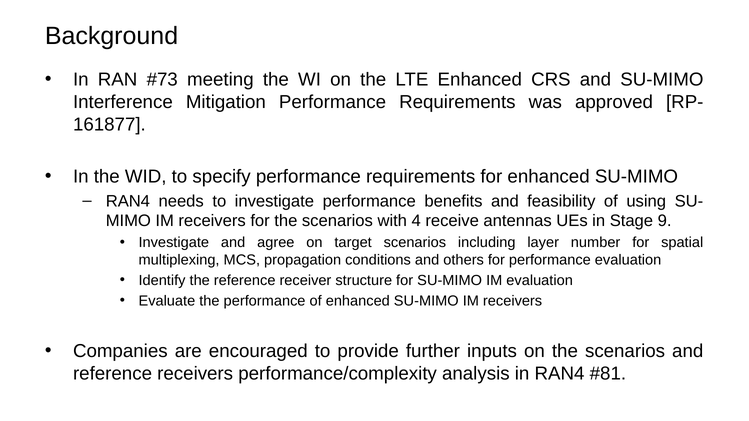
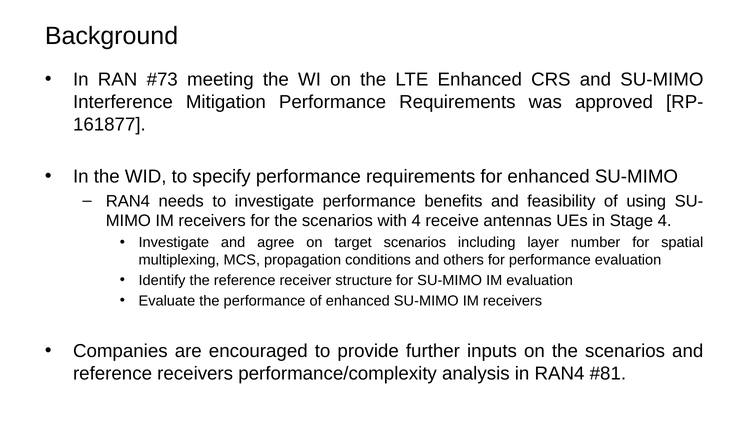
Stage 9: 9 -> 4 (665, 221)
